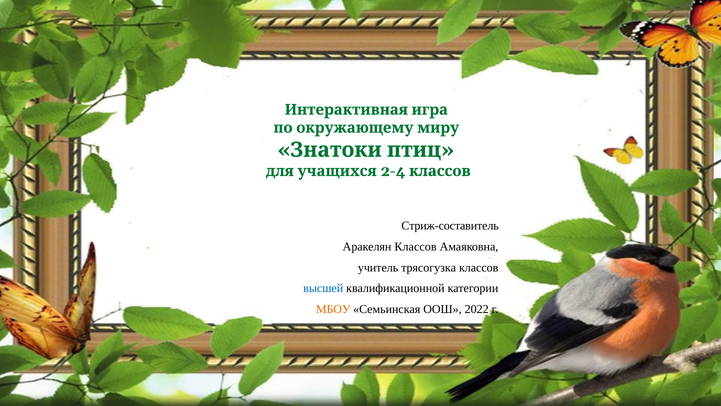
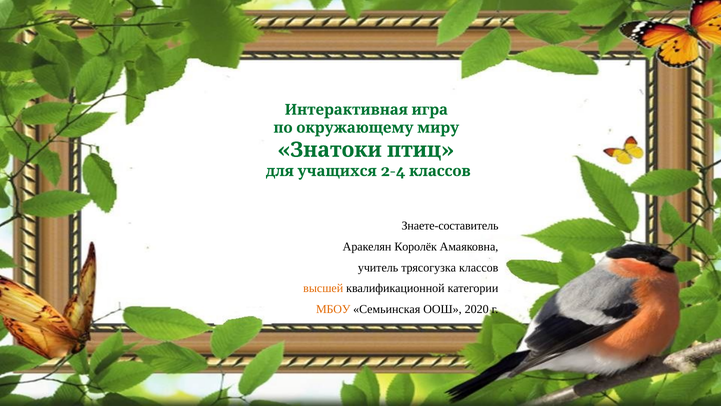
Стриж-составитель: Стриж-составитель -> Знаете-составитель (450, 226)
Аракелян Классов: Классов -> Королёк (416, 247)
высшей colour: blue -> orange (323, 288)
2022: 2022 -> 2020 (477, 309)
